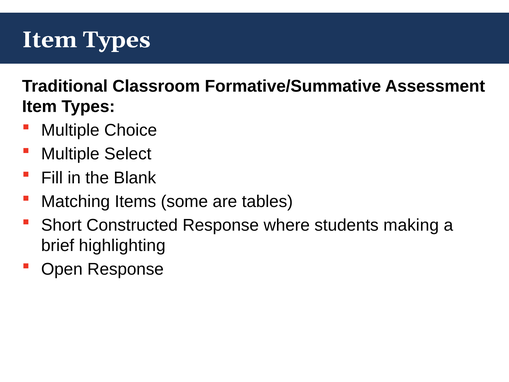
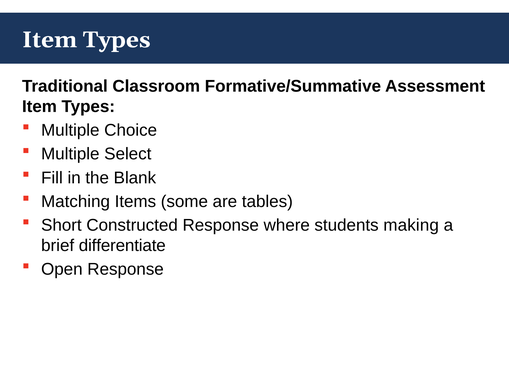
highlighting: highlighting -> differentiate (122, 245)
